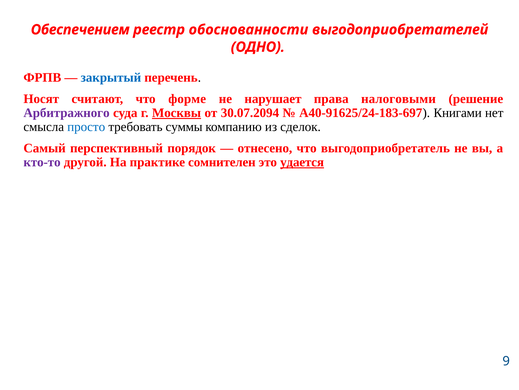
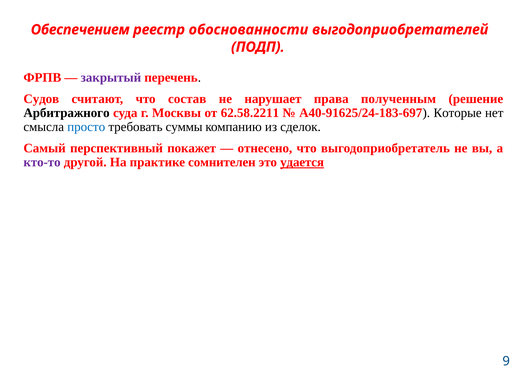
ОДНО: ОДНО -> ПОДП (258, 47)
закрытый colour: blue -> purple (111, 77)
Носят: Носят -> Судов (41, 99)
форме: форме -> состав (187, 99)
налоговыми: налоговыми -> полученным (399, 99)
Арбитражного colour: purple -> black (67, 113)
Москвы underline: present -> none (177, 113)
30.07.2094: 30.07.2094 -> 62.58.2211 (250, 113)
Книгами: Книгами -> Которые (458, 113)
порядок: порядок -> покажет (192, 148)
